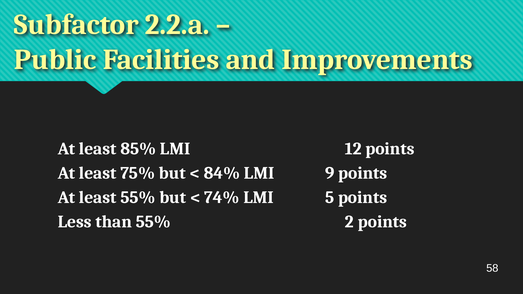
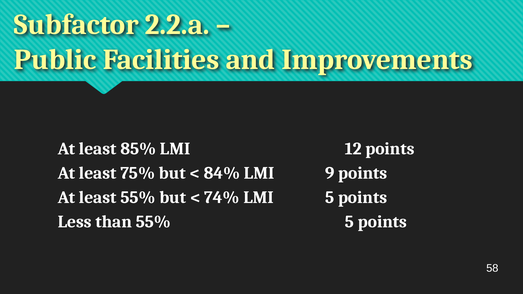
55% 2: 2 -> 5 (349, 222)
